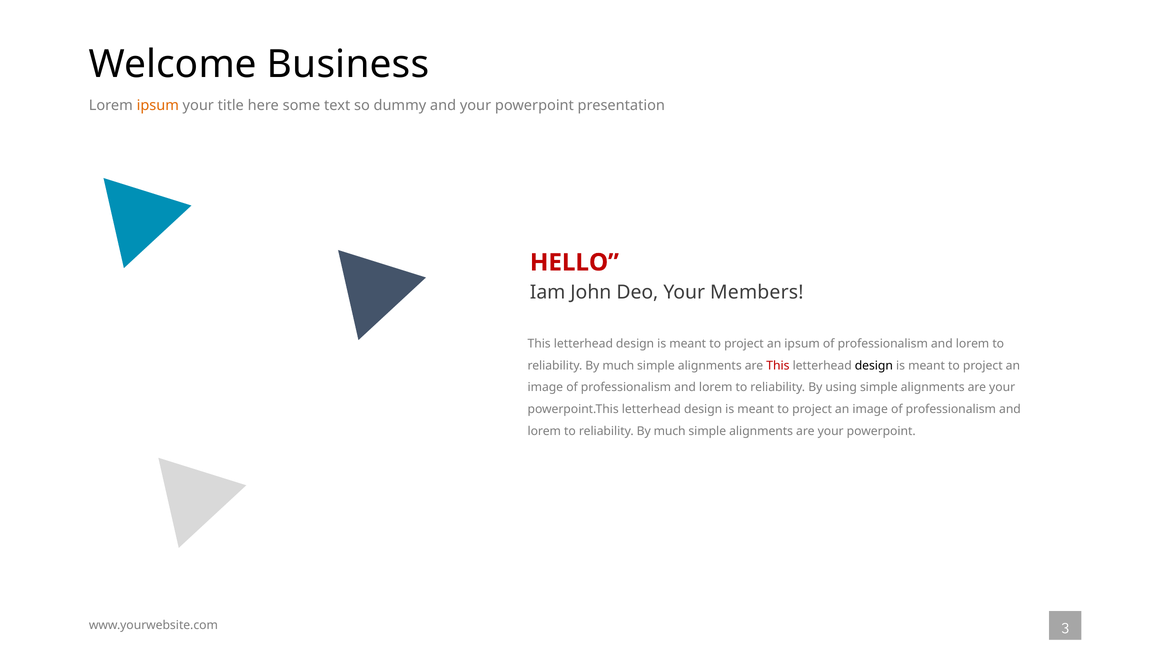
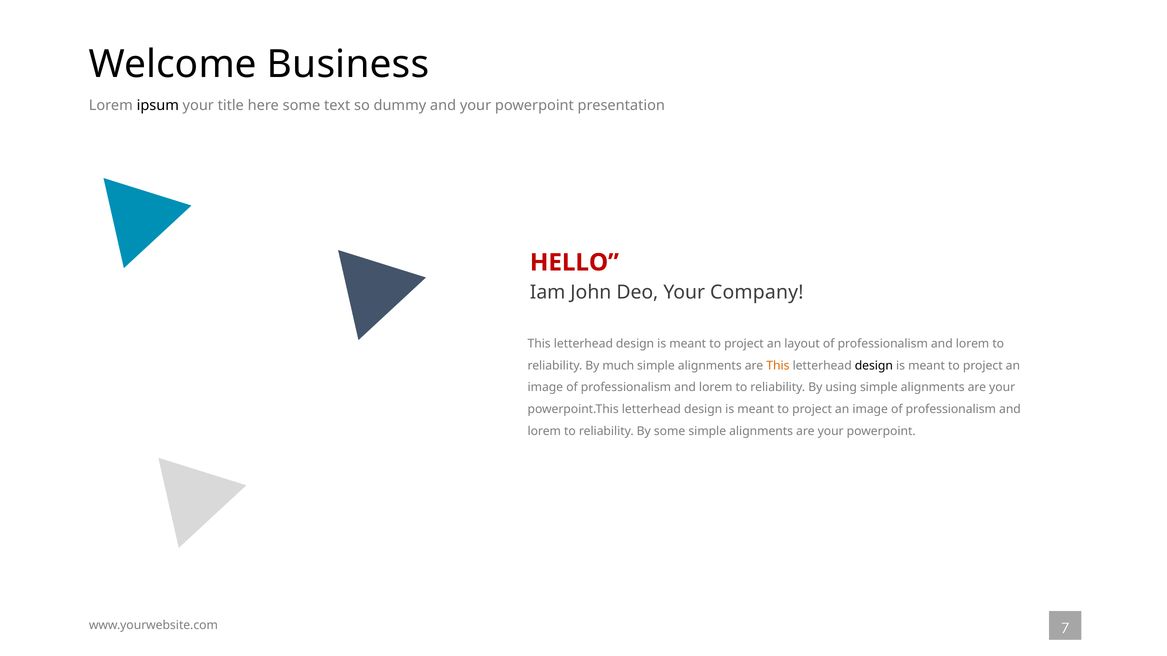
ipsum colour: orange -> black (158, 106)
Members: Members -> Company (757, 292)
an ipsum: ipsum -> layout (802, 344)
This colour: red -> orange (778, 366)
much: much -> some (670, 431)
3: 3 -> 7 (1065, 627)
